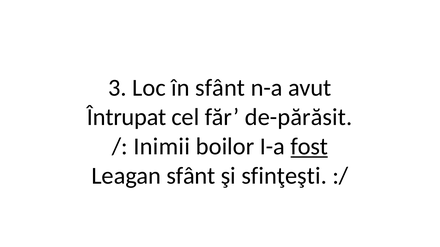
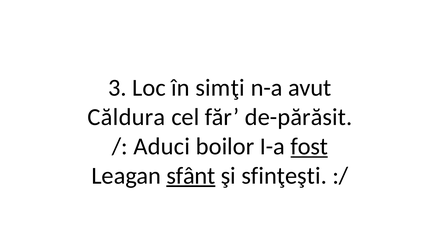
în sfânt: sfânt -> simţi (220, 88)
Întrupat: Întrupat -> Căldura (126, 117)
Inimii: Inimii -> Aduci (162, 147)
sfânt underline: none -> present (191, 176)
